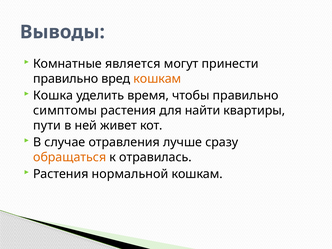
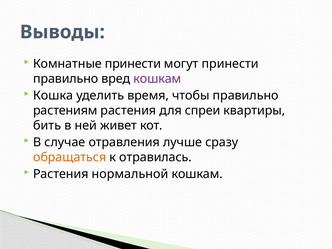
Комнатные является: является -> принести (133, 64)
кошкам colour: orange -> purple (157, 79)
симптомы: симптомы -> растениям (65, 110)
найти: найти -> спреи (203, 110)
пути: пути -> бить (47, 125)
